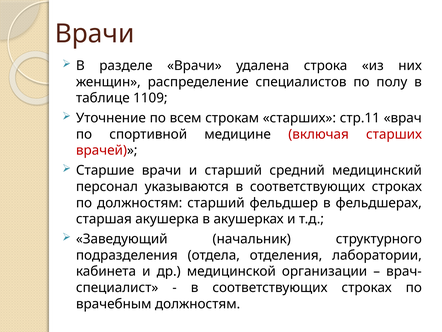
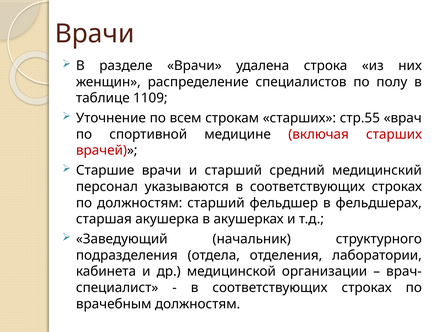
стр.11: стр.11 -> стр.55 (360, 118)
